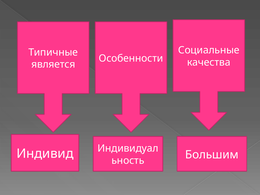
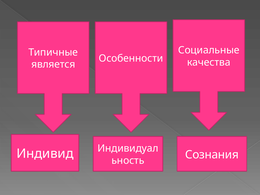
Большим: Большим -> Сознания (212, 155)
